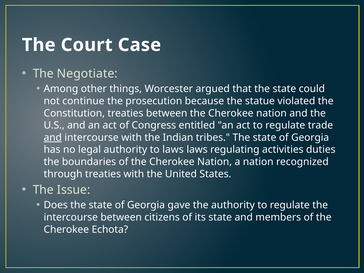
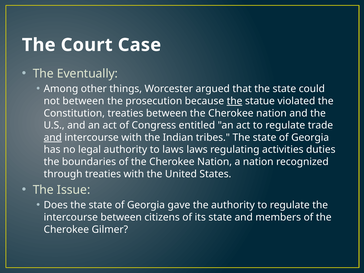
Negotiate: Negotiate -> Eventually (87, 74)
not continue: continue -> between (83, 101)
the underline: none -> present (235, 101)
Echota: Echota -> Gilmer (110, 229)
